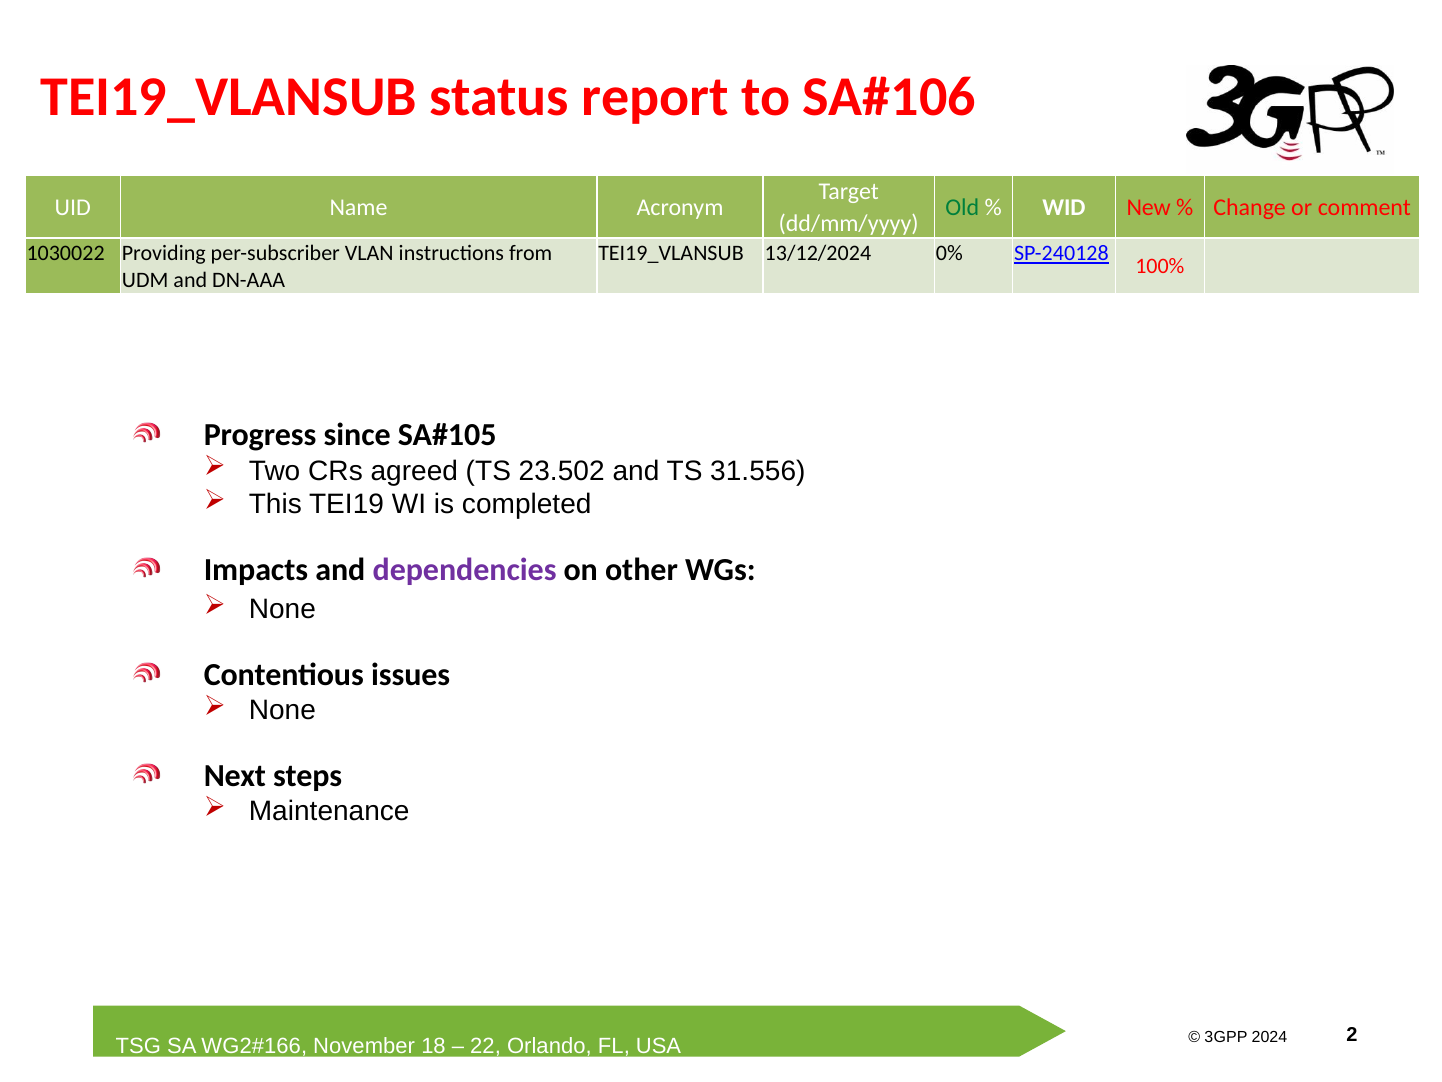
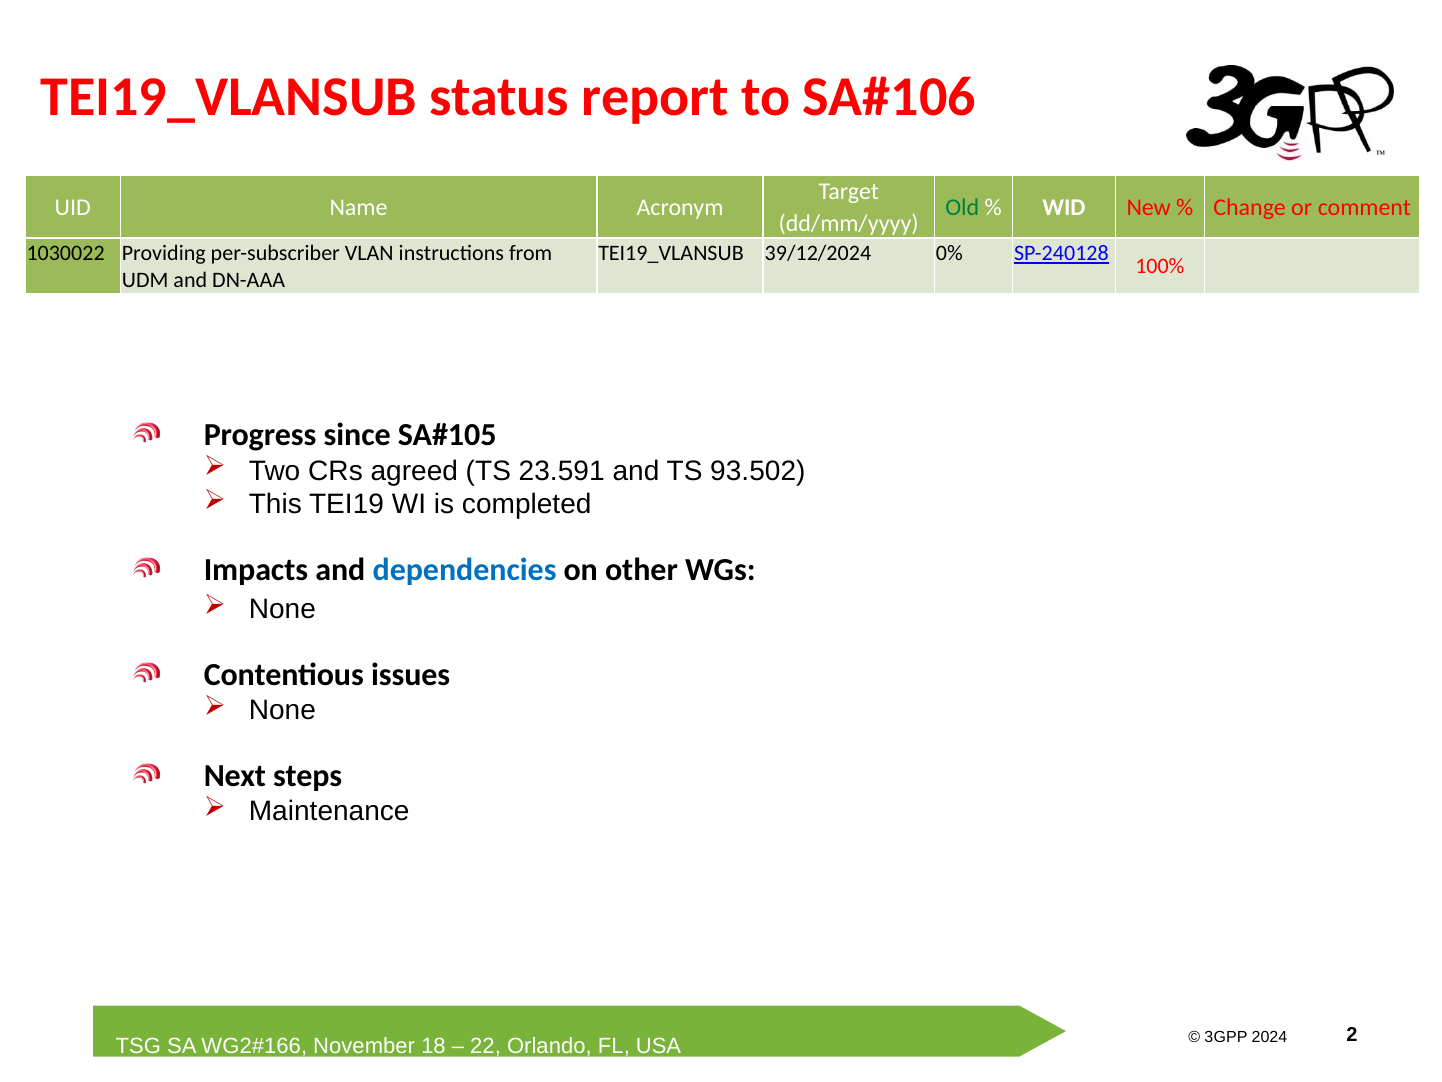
13/12/2024: 13/12/2024 -> 39/12/2024 (818, 253)
23.502: 23.502 -> 23.591 (562, 471)
31.556: 31.556 -> 93.502 (758, 471)
dependencies colour: purple -> blue (465, 569)
